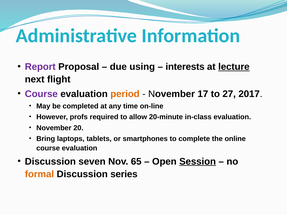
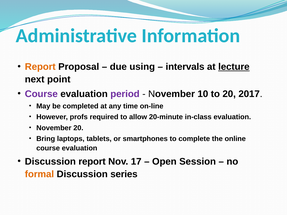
Report colour: purple -> orange (40, 67)
interests: interests -> intervals (185, 67)
flight: flight -> point (59, 80)
period colour: orange -> purple (125, 94)
17: 17 -> 10 (203, 94)
to 27: 27 -> 20 (229, 94)
Discussion seven: seven -> report (92, 162)
65: 65 -> 17 (136, 162)
Session underline: present -> none (198, 162)
